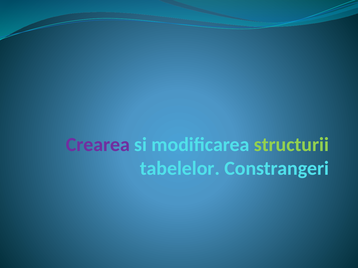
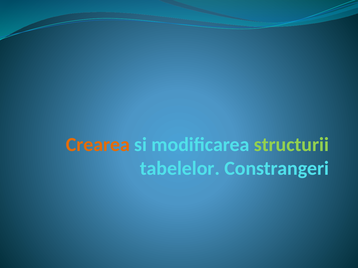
Crearea colour: purple -> orange (98, 145)
